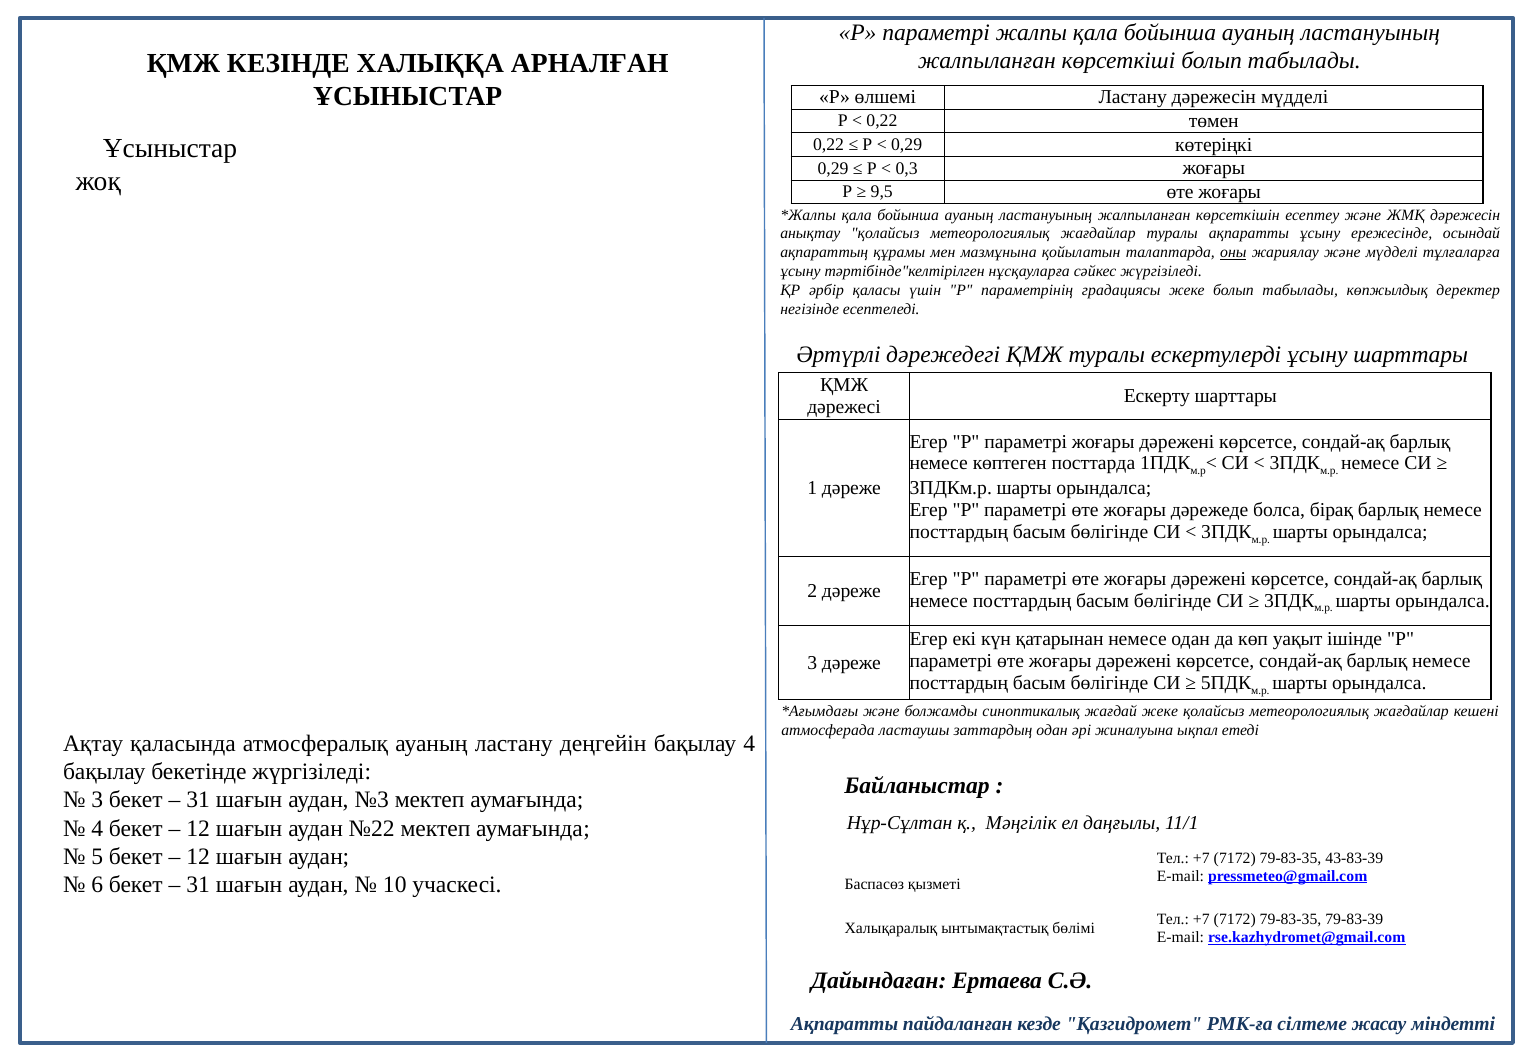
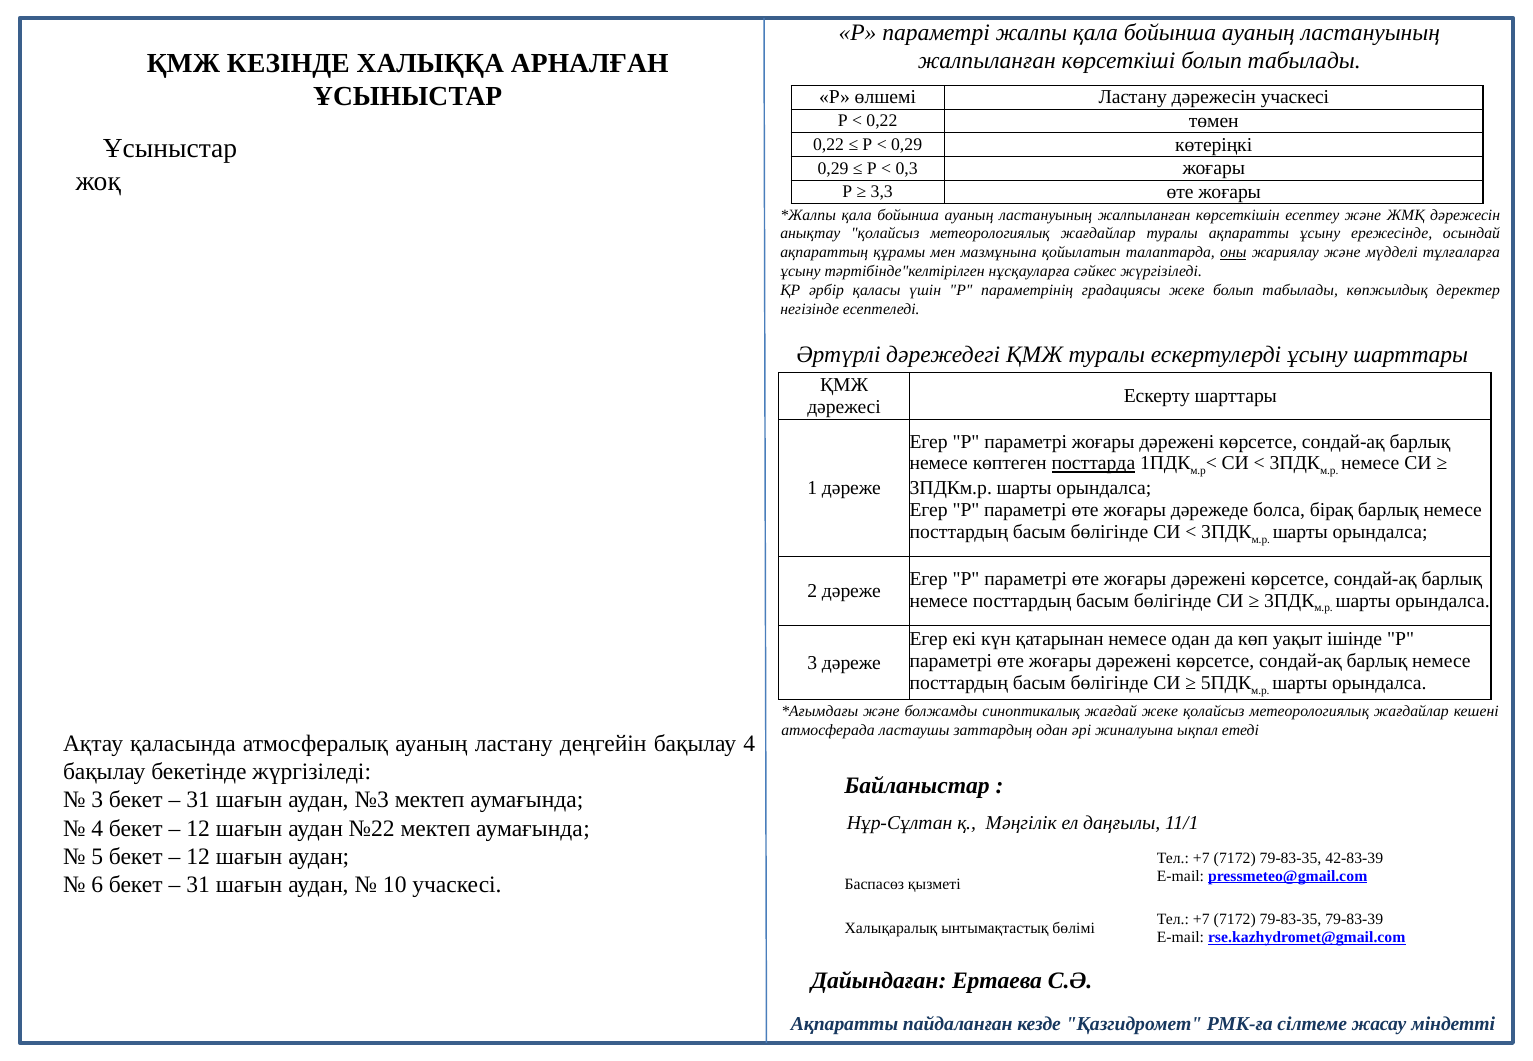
дәрежесін мүдделі: мүдделі -> учаскесі (1295, 97)
9,5: 9,5 -> 3,3 (882, 192)
посттарда underline: none -> present (1093, 464)
43-83-39: 43-83-39 -> 42-83-39 (1354, 859)
